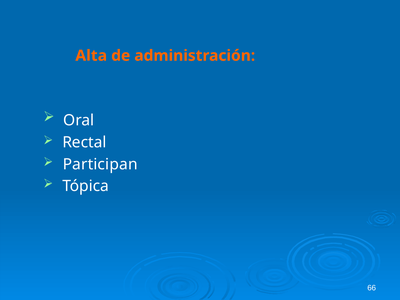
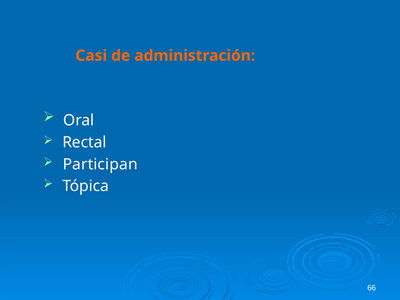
Alta: Alta -> Casi (91, 56)
